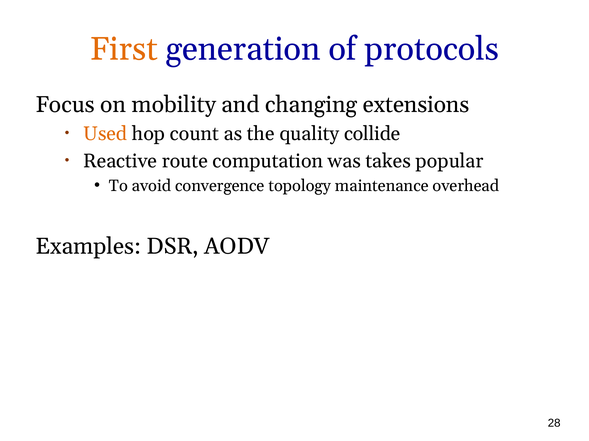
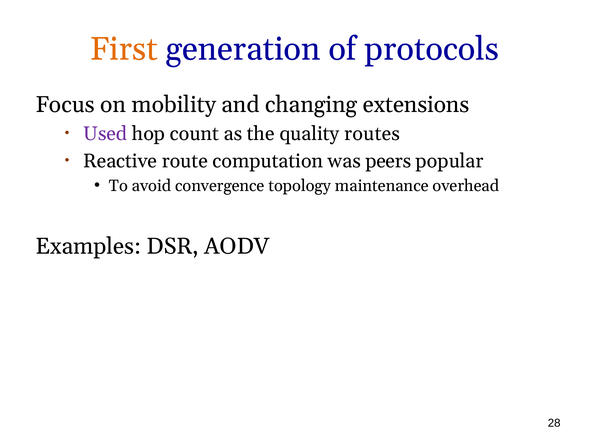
Used colour: orange -> purple (105, 134)
collide: collide -> routes (372, 134)
takes: takes -> peers (388, 161)
